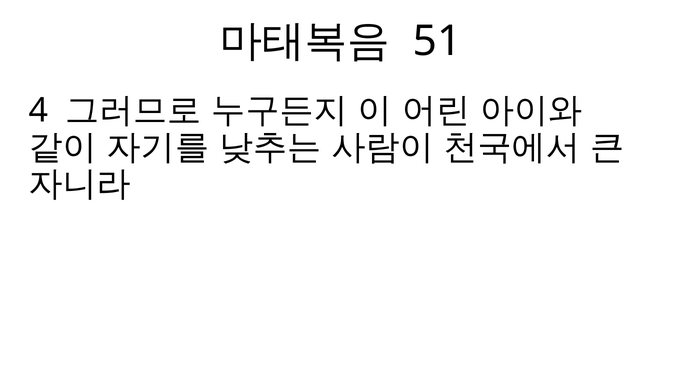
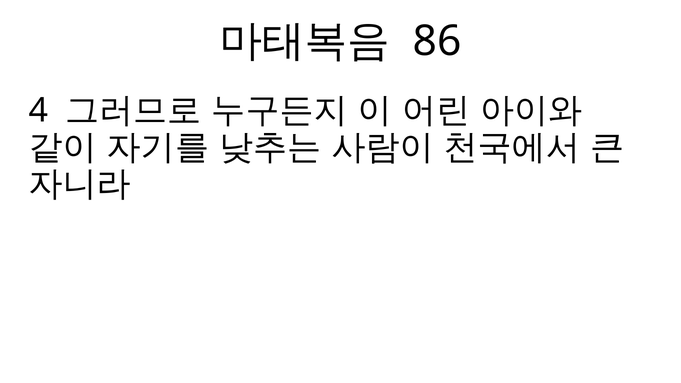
51: 51 -> 86 (437, 41)
